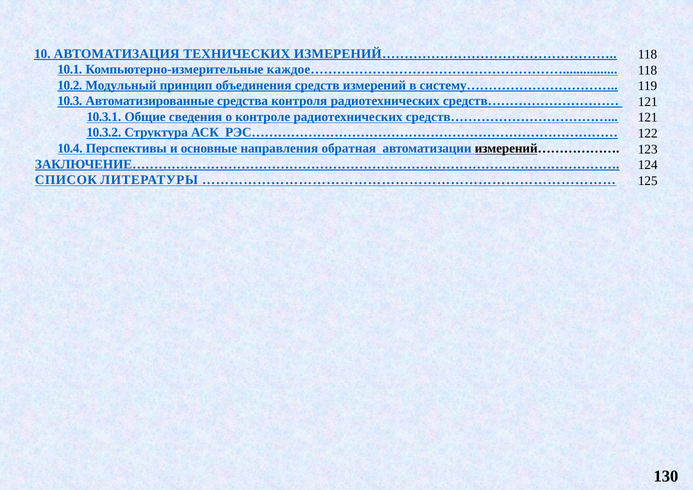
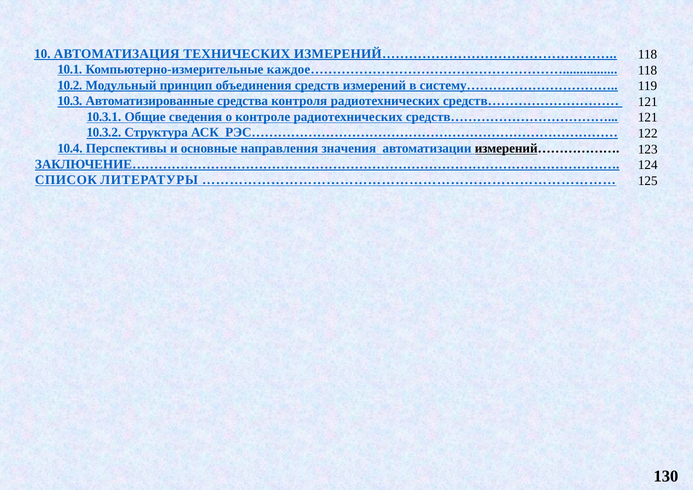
обратная: обратная -> значения (349, 148)
